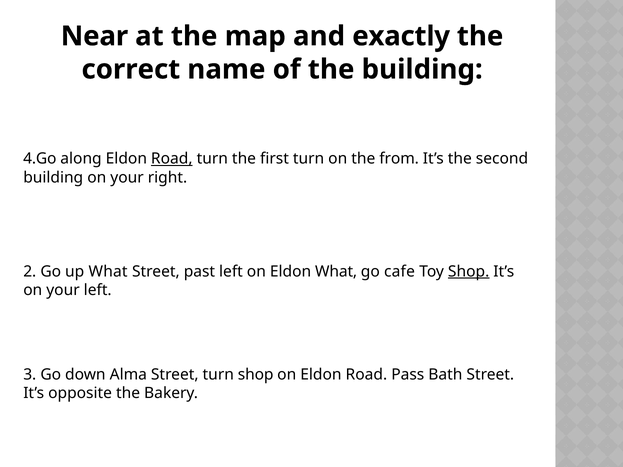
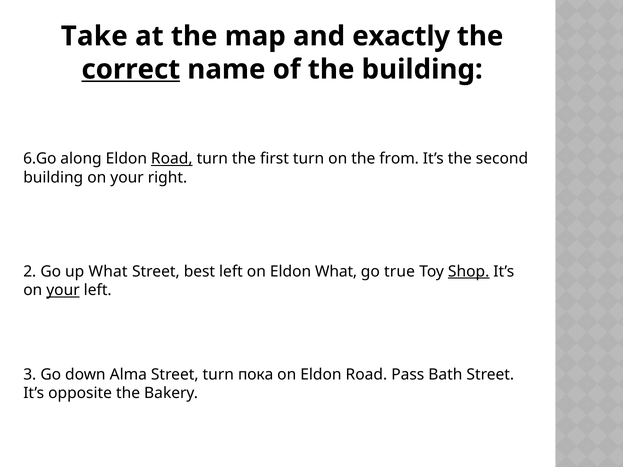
Near: Near -> Take (94, 36)
correct underline: none -> present (131, 69)
4.Go: 4.Go -> 6.Go (40, 159)
past: past -> best (199, 272)
cafe: cafe -> true (400, 272)
your underline: none -> present (63, 290)
turn shop: shop -> пока (256, 375)
